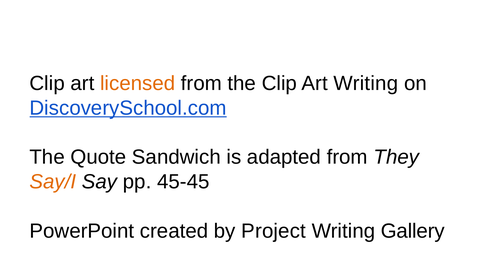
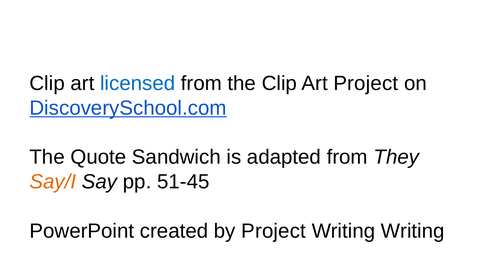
licensed colour: orange -> blue (138, 83)
Art Writing: Writing -> Project (366, 83)
45-45: 45-45 -> 51-45 (183, 182)
Writing Gallery: Gallery -> Writing (413, 231)
